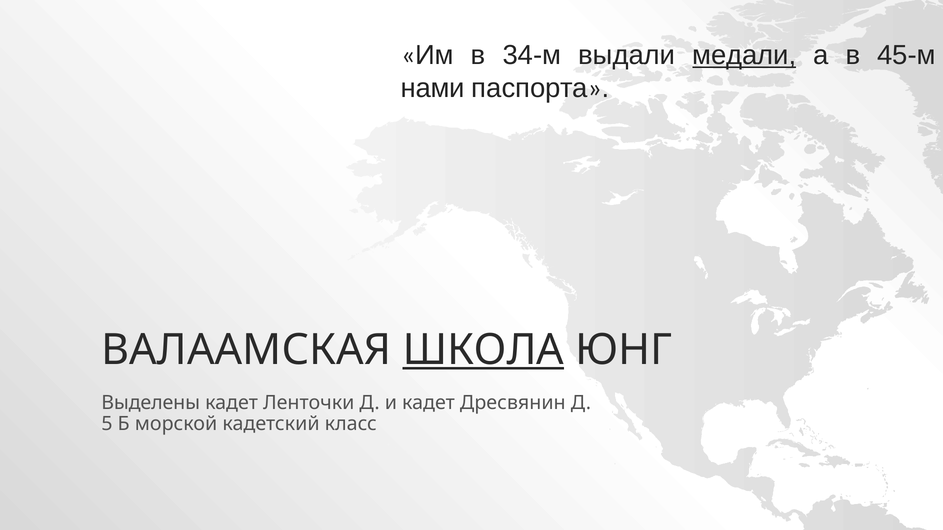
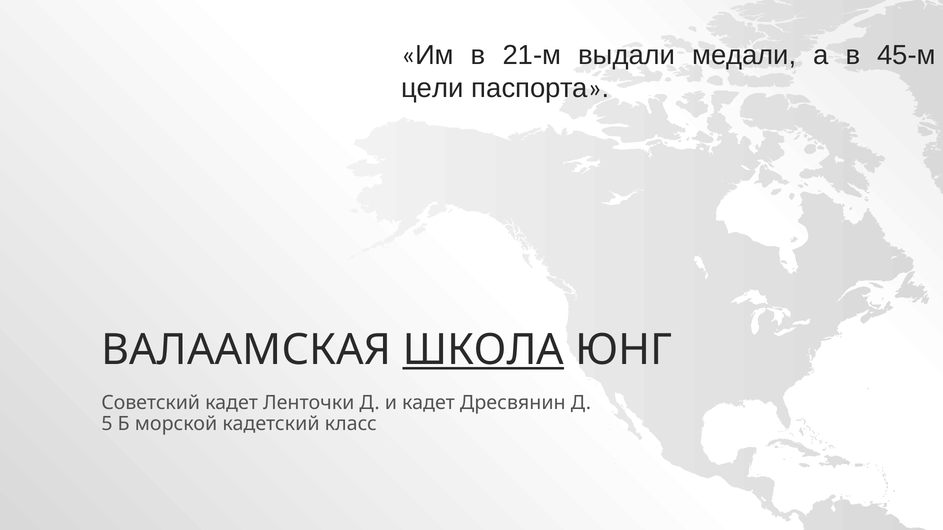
34-м: 34-м -> 21-м (532, 55)
медали underline: present -> none (744, 55)
нами: нами -> цели (432, 88)
Выделены: Выделены -> Советский (151, 403)
